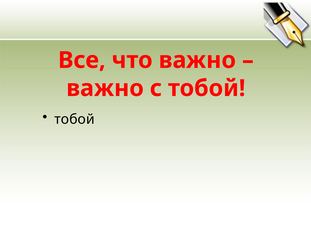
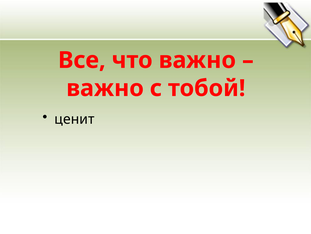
тобой: тобой -> ценит (74, 119)
